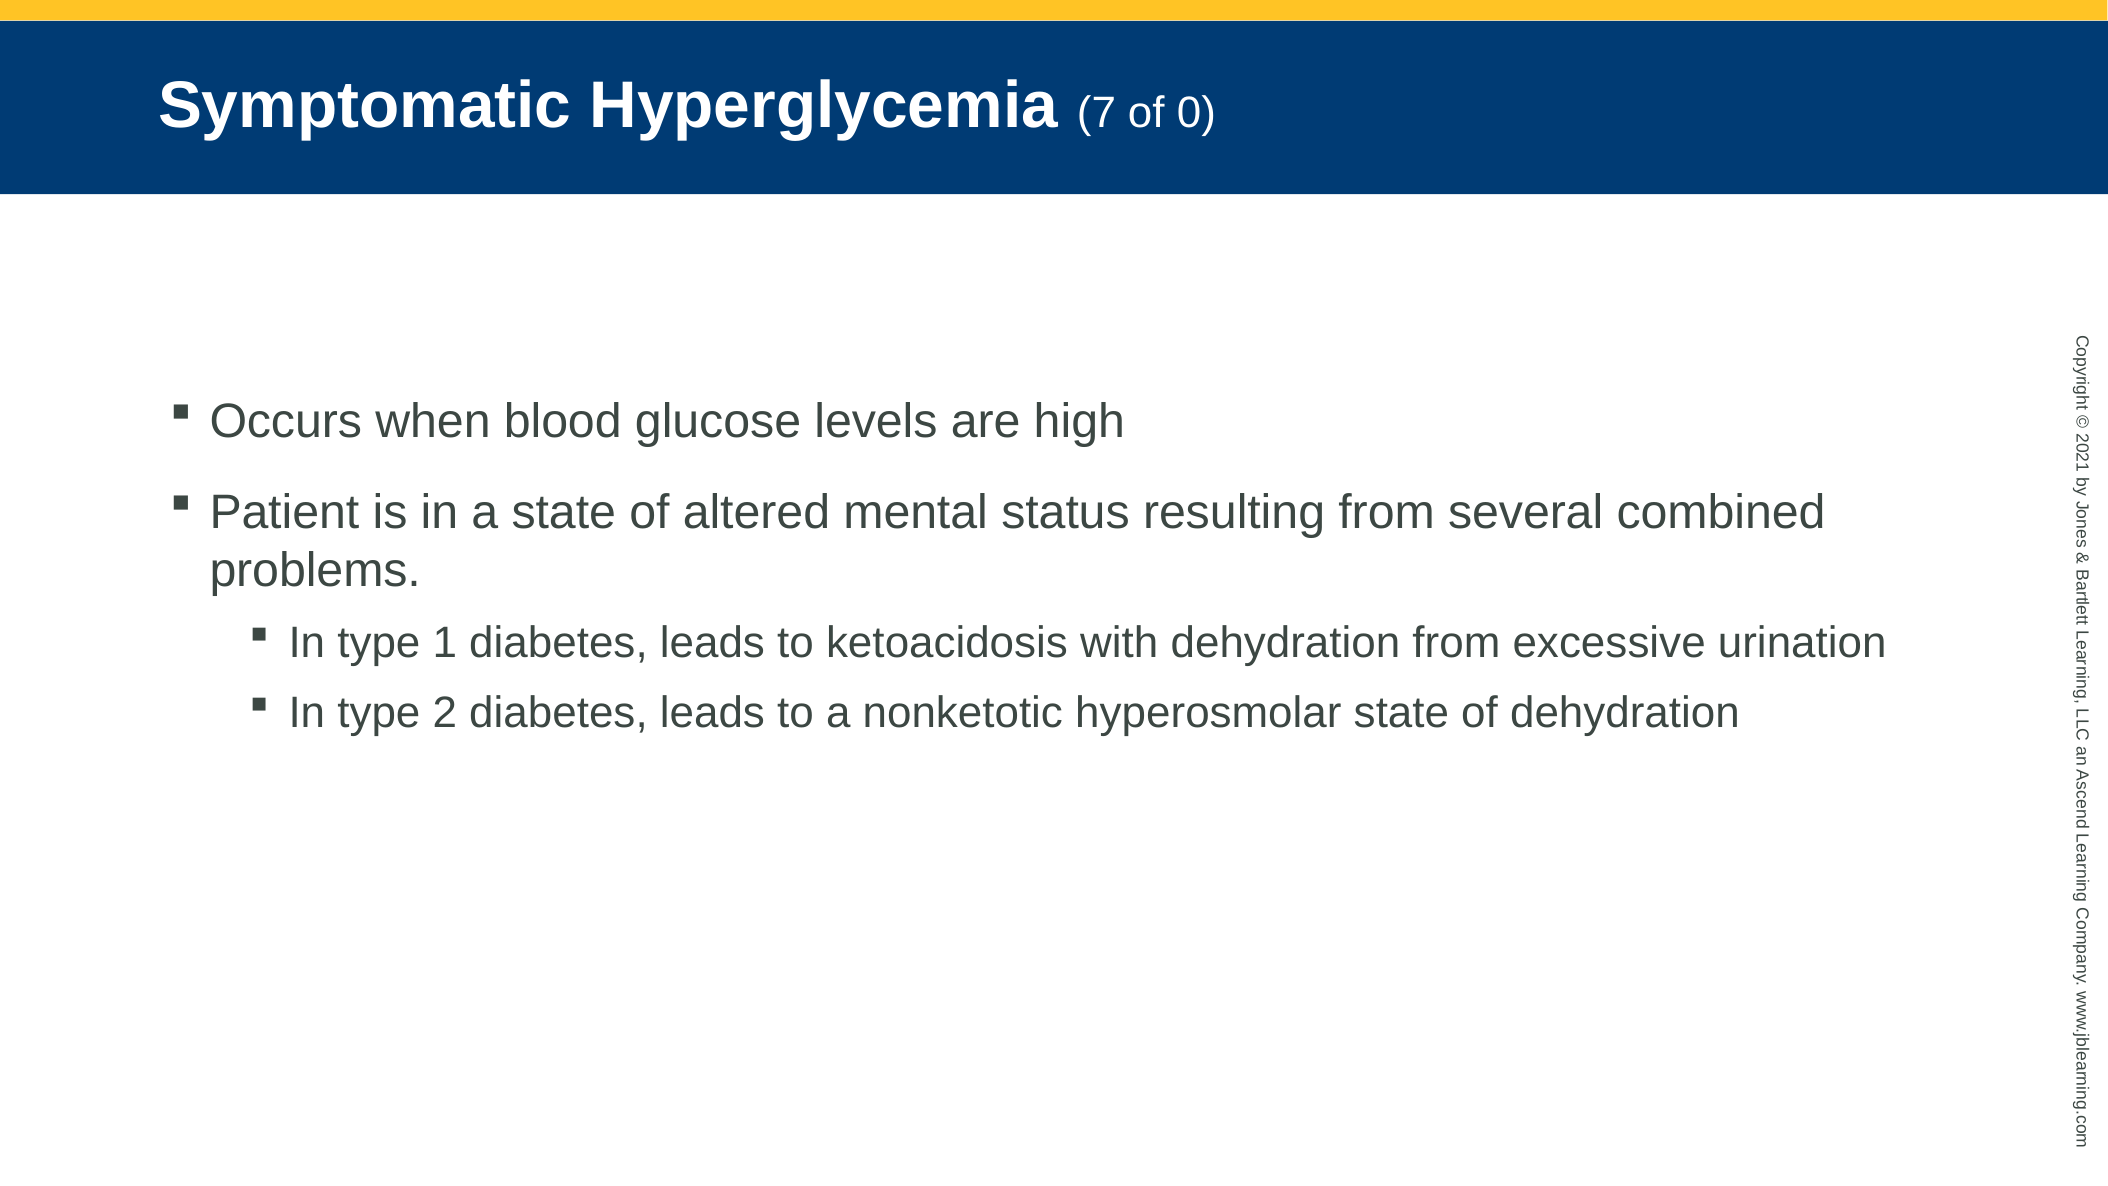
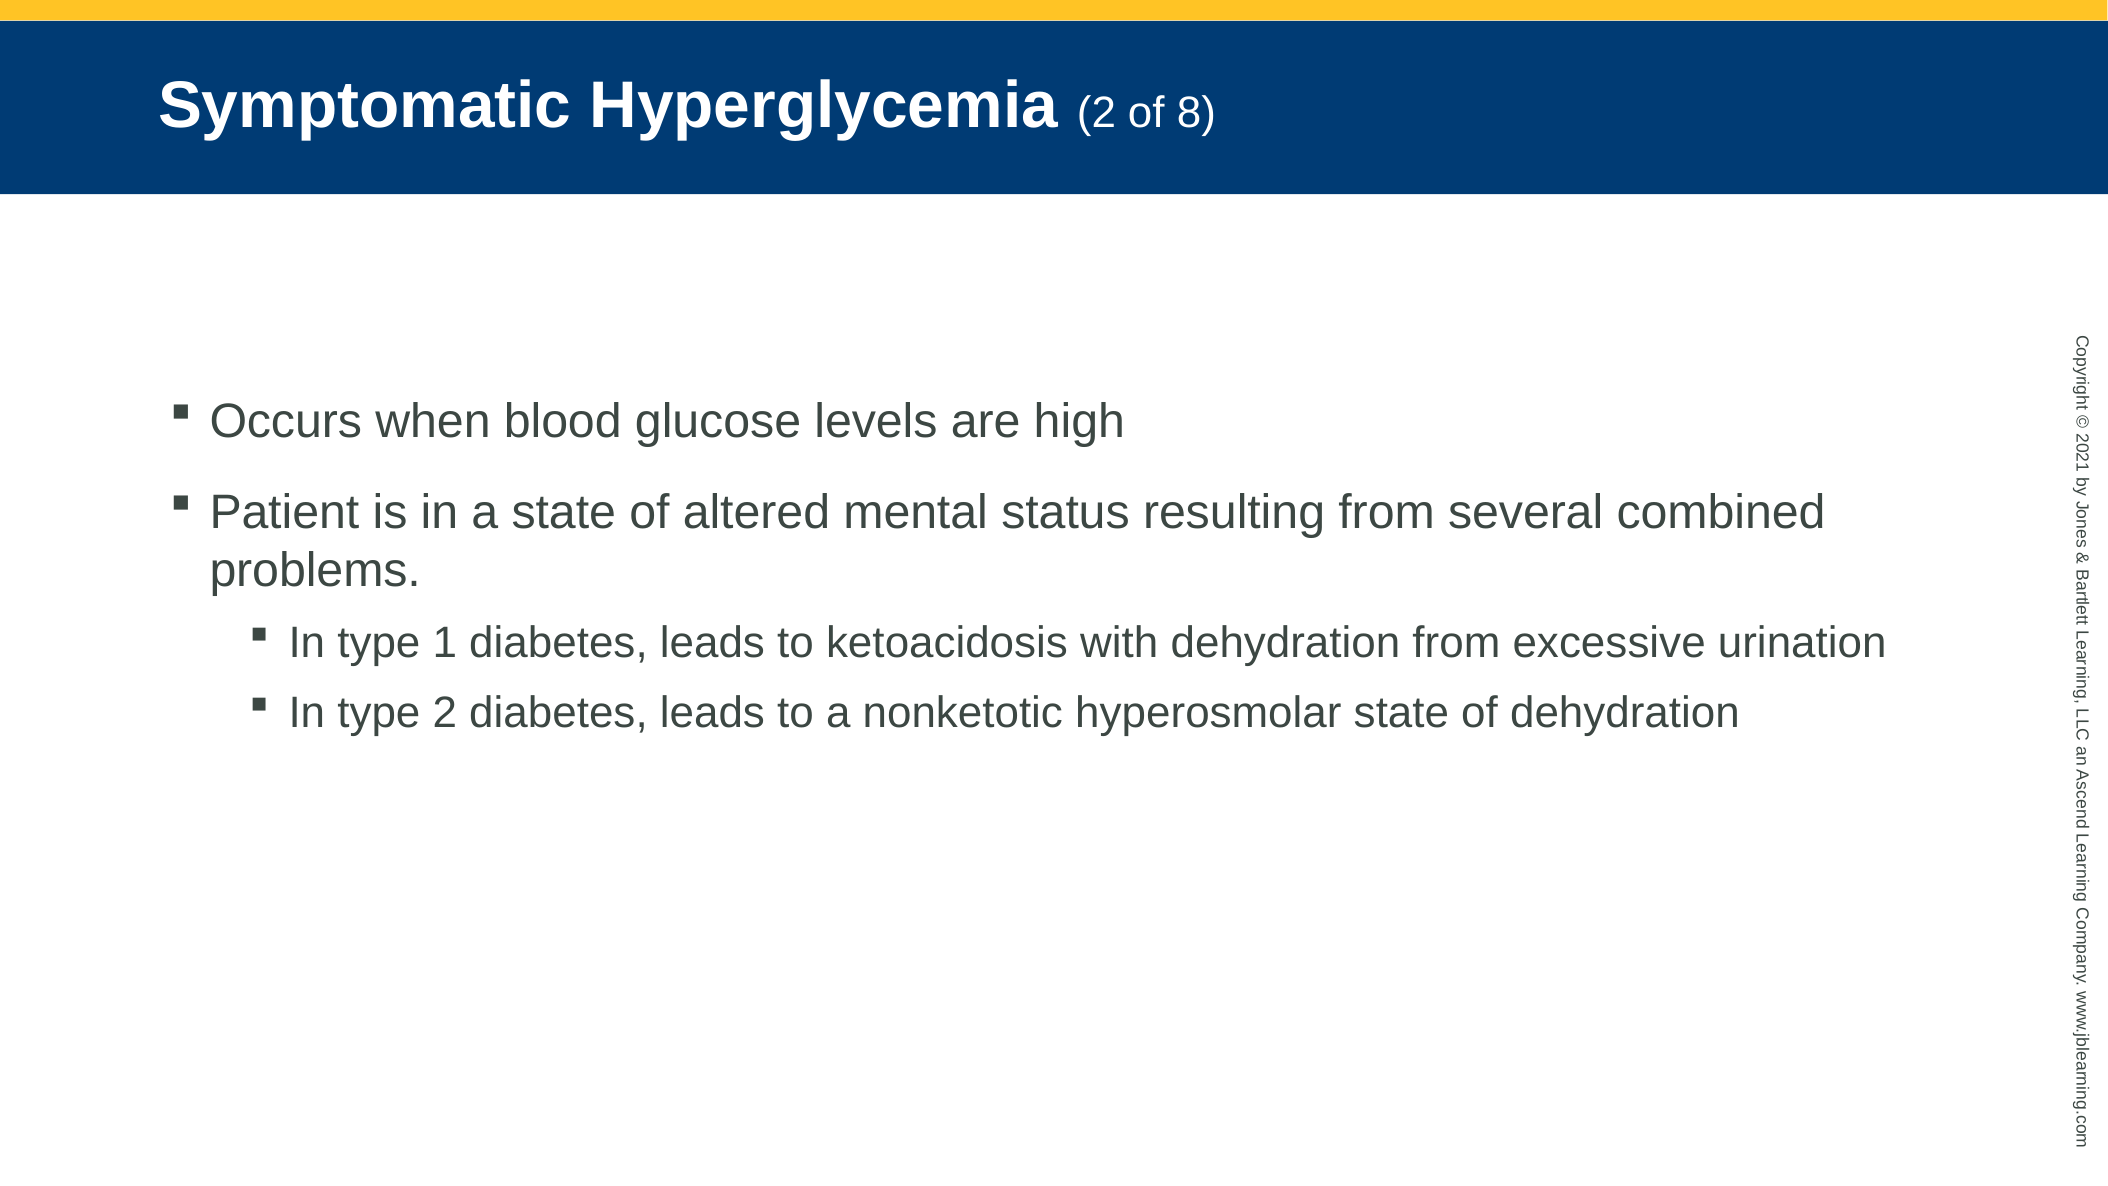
Hyperglycemia 7: 7 -> 2 (1096, 113)
of 0: 0 -> 8 (1196, 113)
